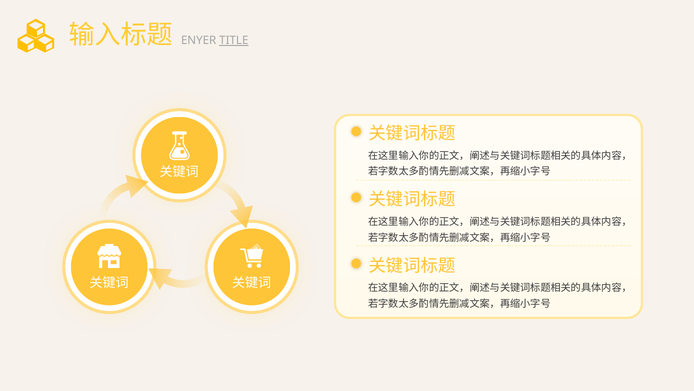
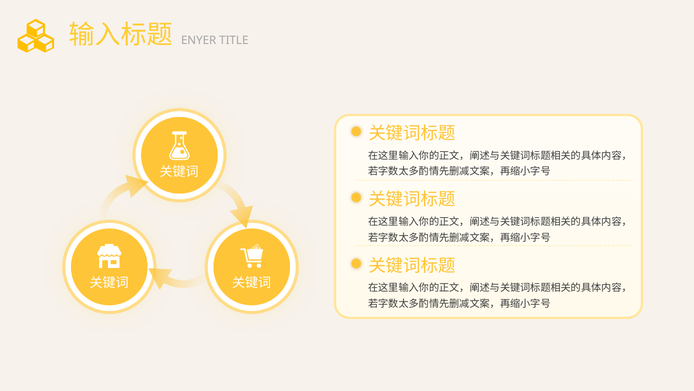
TITLE underline: present -> none (234, 40)
